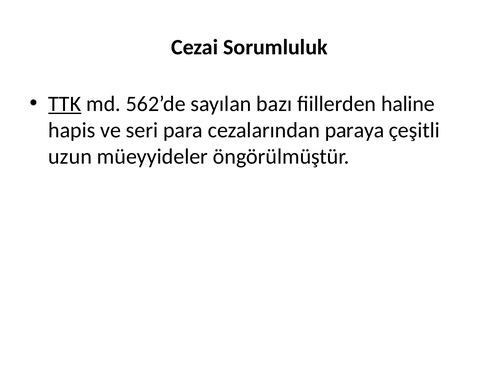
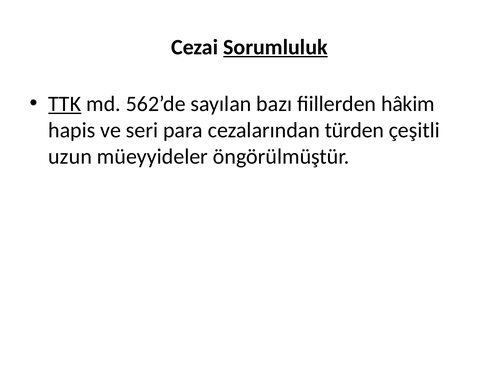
Sorumluluk underline: none -> present (275, 47)
haline: haline -> hâkim (408, 104)
paraya: paraya -> türden (354, 130)
